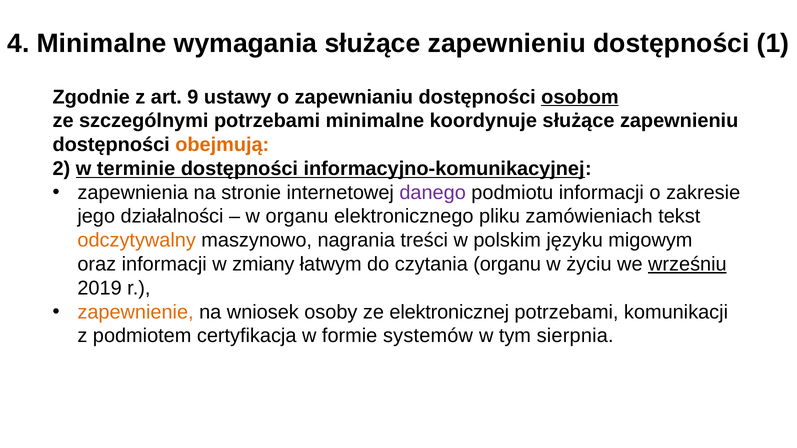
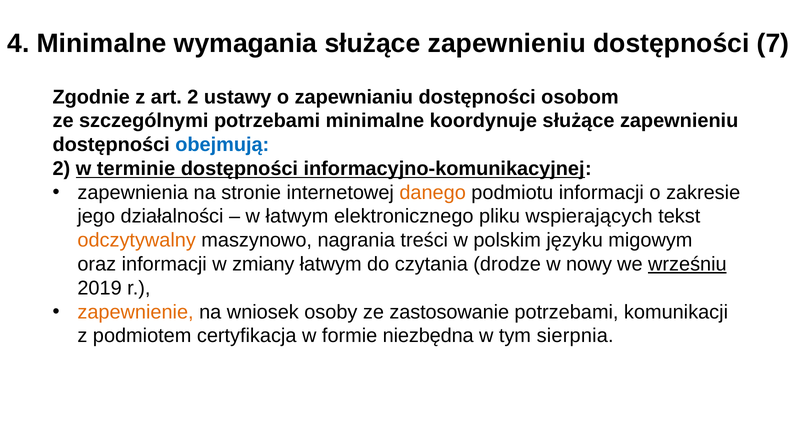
1: 1 -> 7 (773, 44)
art 9: 9 -> 2 (193, 97)
osobom underline: present -> none (580, 97)
obejmują colour: orange -> blue (222, 145)
danego colour: purple -> orange (433, 193)
w organu: organu -> łatwym (297, 217)
zamówieniach: zamówieniach -> wspierających (589, 217)
czytania organu: organu -> drodze (507, 264)
życiu: życiu -> nowy (589, 264)
elektronicznej: elektronicznej -> zastosowanie (449, 312)
systemów: systemów -> niezbędna (428, 336)
